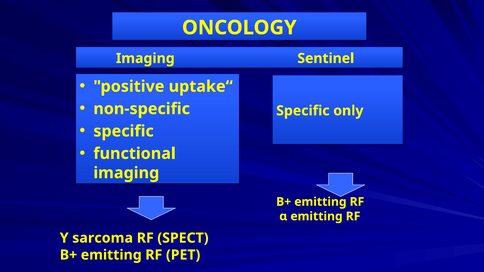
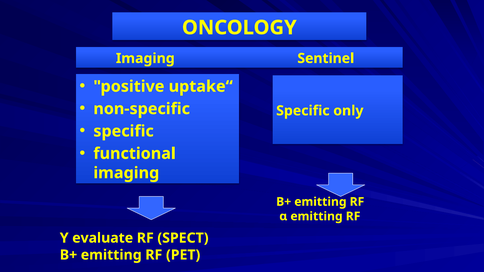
sarcoma: sarcoma -> evaluate (103, 238)
